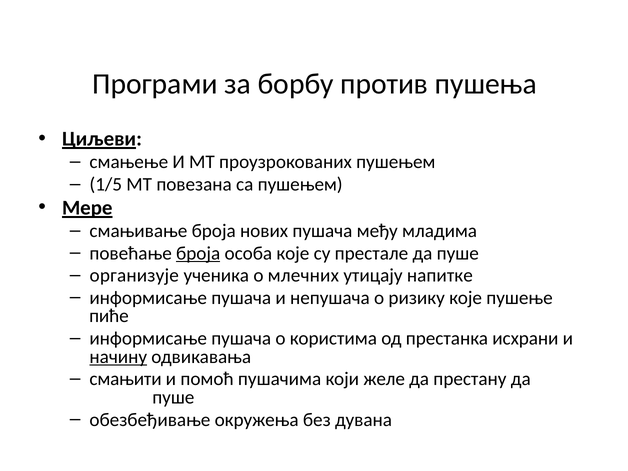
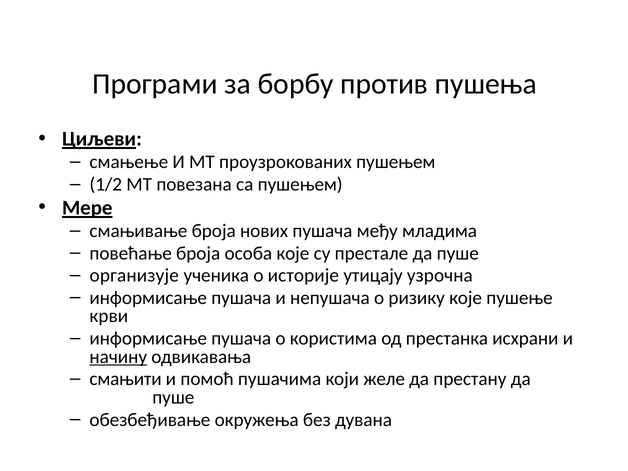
1/5: 1/5 -> 1/2 (106, 184)
броја underline: present -> none (198, 253)
млечних: млечних -> историје (303, 275)
напитке: напитке -> узрочна (440, 275)
пиће: пиће -> крви (109, 316)
